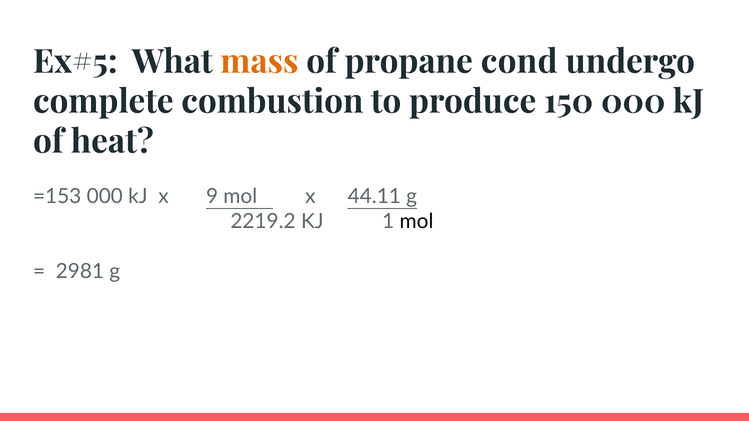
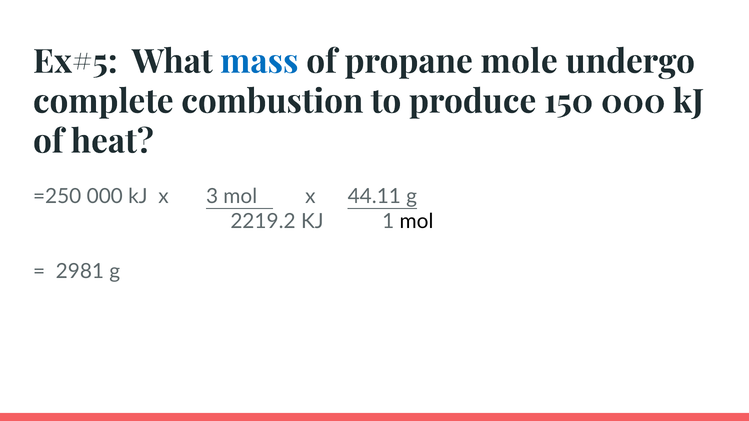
mass colour: orange -> blue (259, 62)
cond: cond -> mole (519, 62)
=153: =153 -> =250 (57, 197)
9: 9 -> 3 (212, 197)
